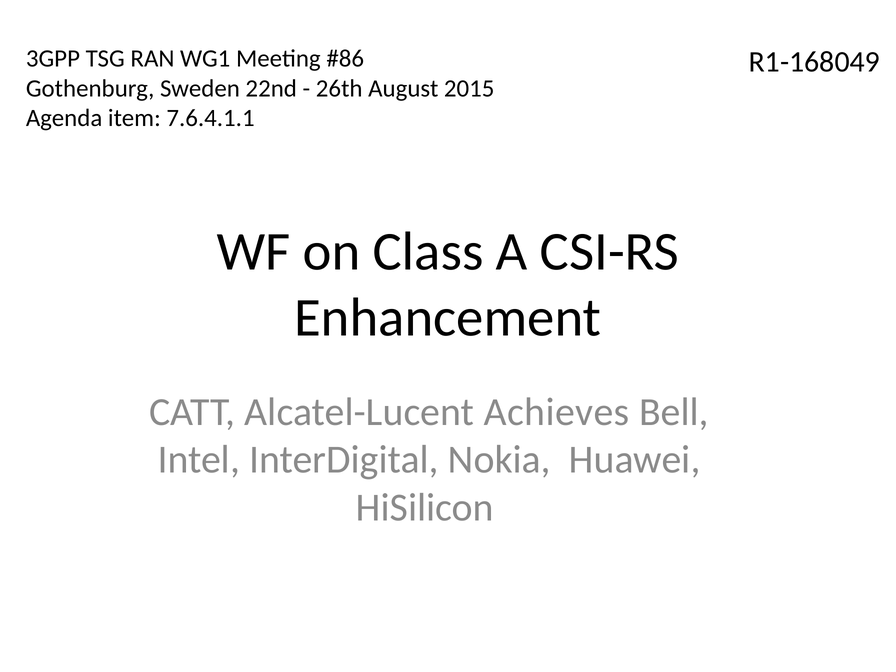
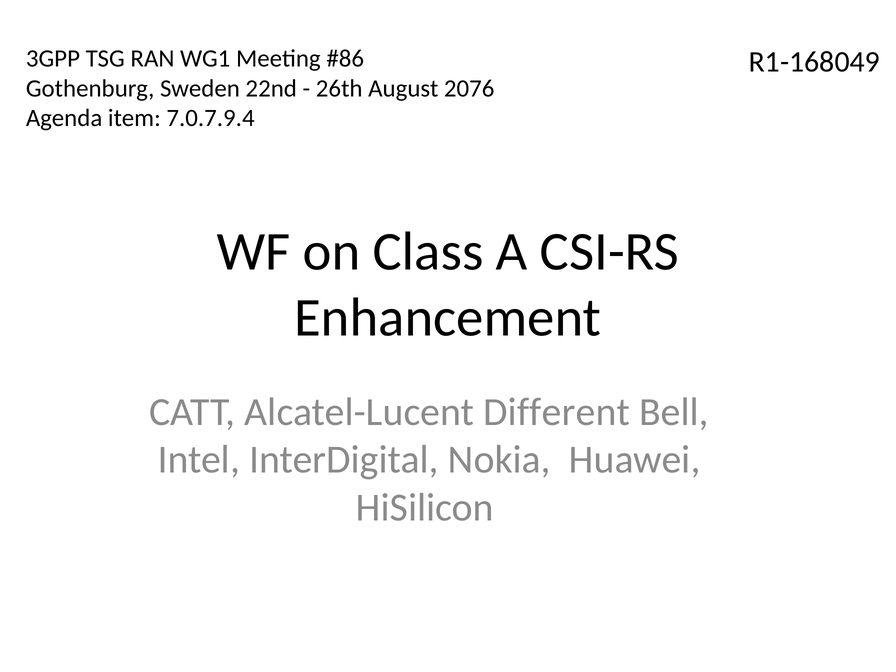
2015: 2015 -> 2076 (469, 88)
7.6.4.1.1: 7.6.4.1.1 -> 7.0.7.9.4 (211, 118)
Achieves: Achieves -> Different (557, 412)
